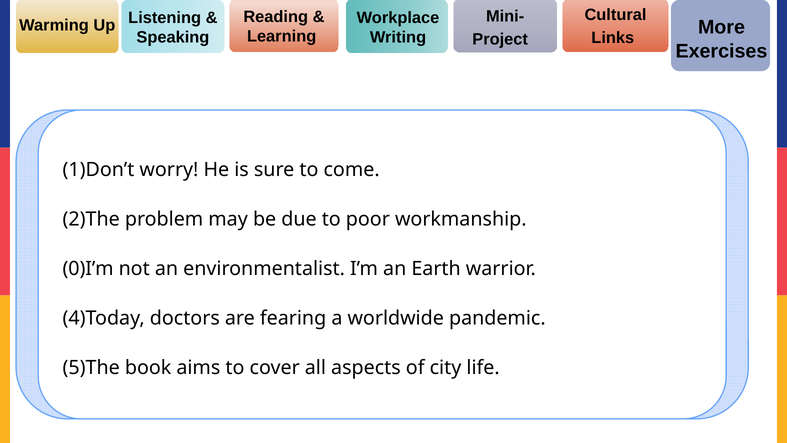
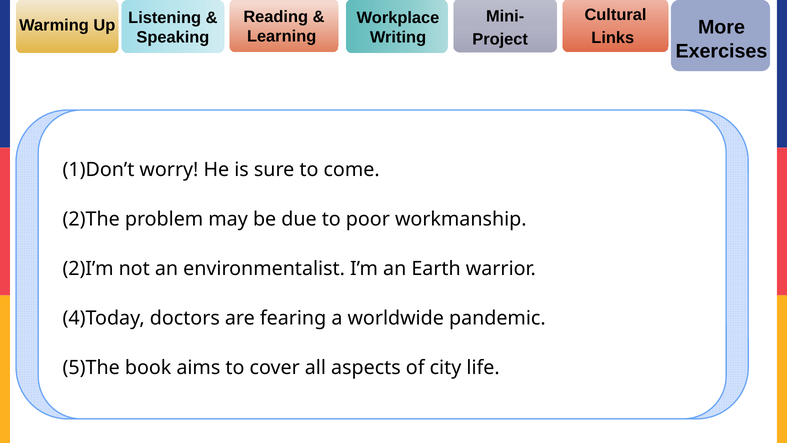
0)I’m: 0)I’m -> 2)I’m (88, 269)
